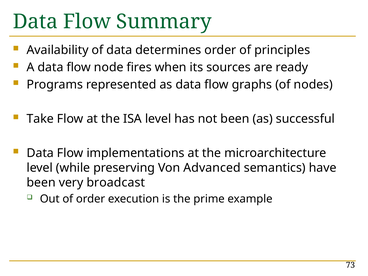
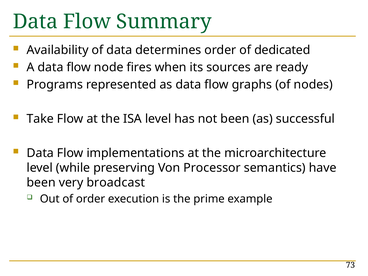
principles: principles -> dedicated (282, 50)
Advanced: Advanced -> Processor (212, 168)
